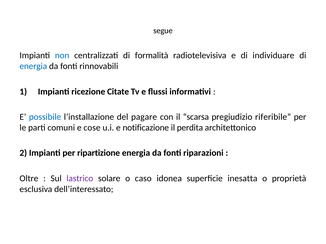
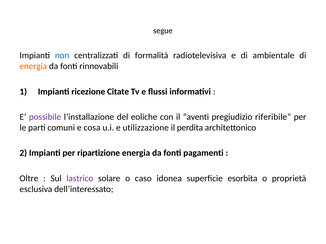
individuare: individuare -> ambientale (274, 55)
energia colour: blue -> orange (33, 66)
possibile colour: blue -> purple (45, 117)
pagare: pagare -> eoliche (144, 117)
scarsa: scarsa -> aventi (196, 117)
cose: cose -> cosa (92, 128)
notificazione: notificazione -> utilizzazione (146, 128)
riparazioni: riparazioni -> pagamenti (203, 153)
inesatta: inesatta -> esorbita (243, 179)
